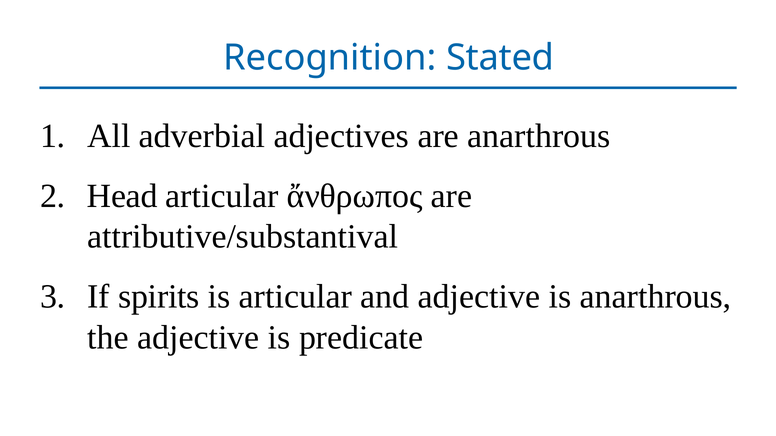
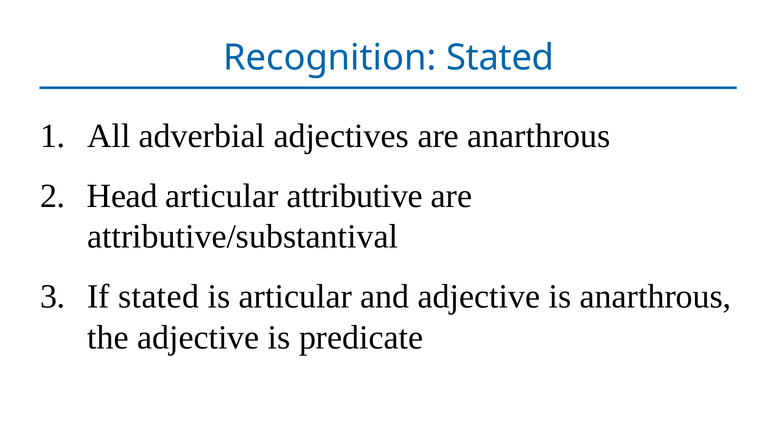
ἄνθρωπος: ἄνθρωπος -> attributive (355, 196)
If spirits: spirits -> stated (159, 297)
